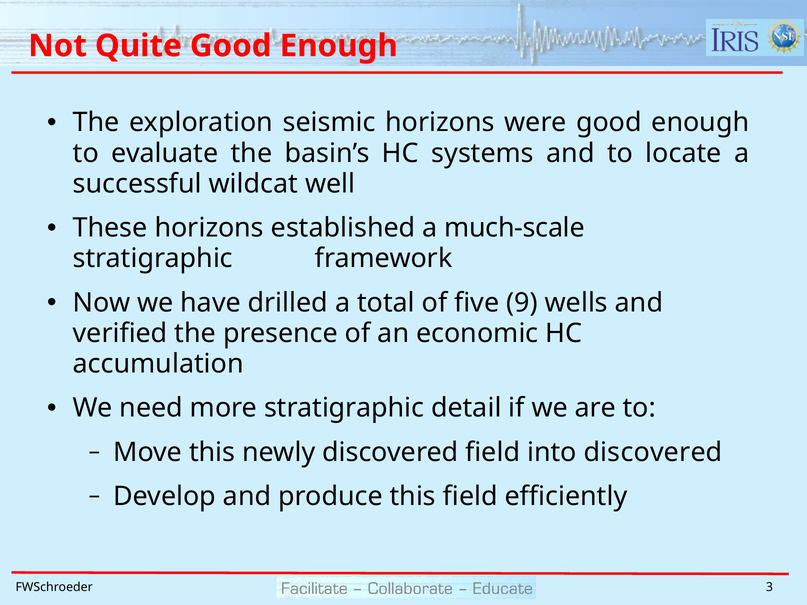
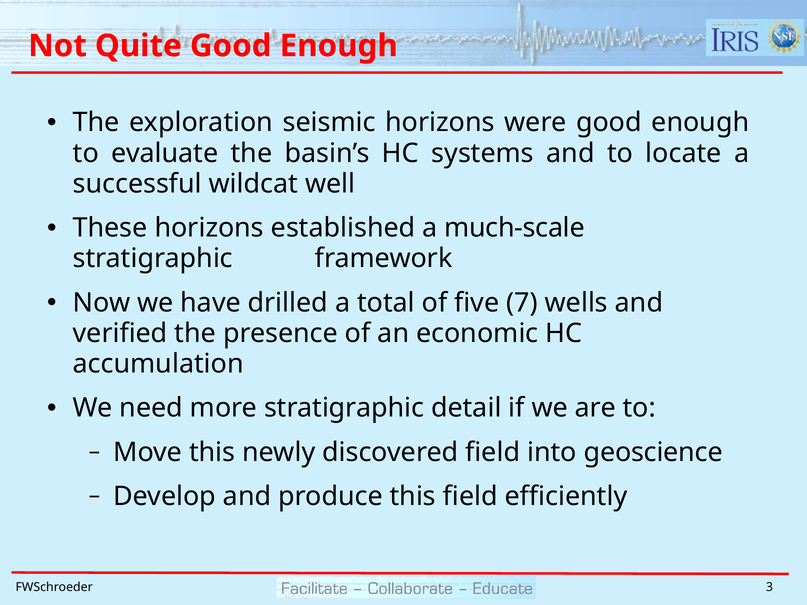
9: 9 -> 7 (522, 303)
into discovered: discovered -> geoscience (653, 452)
